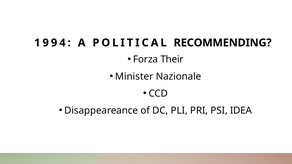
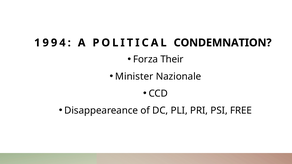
RECOMMENDING: RECOMMENDING -> CONDEMNATION (223, 43)
IDEA: IDEA -> FREE (241, 111)
